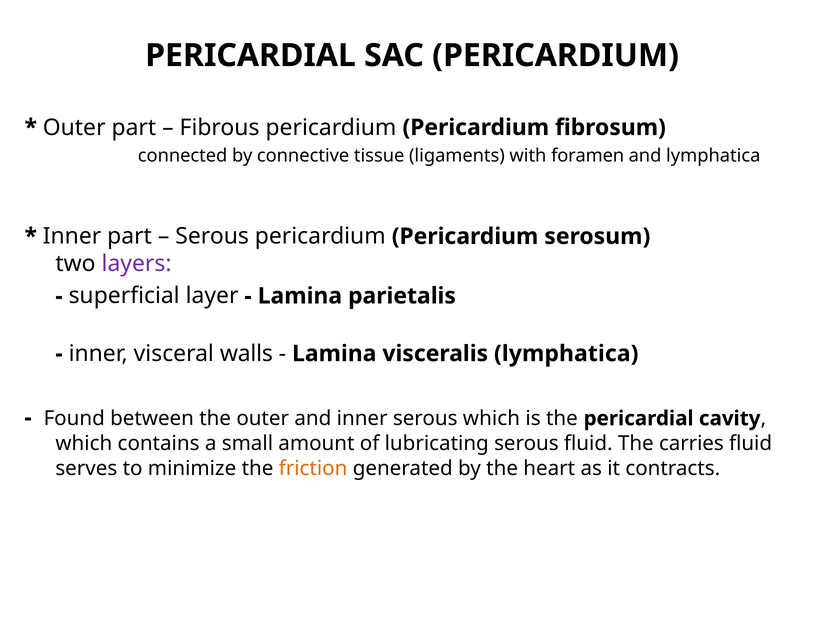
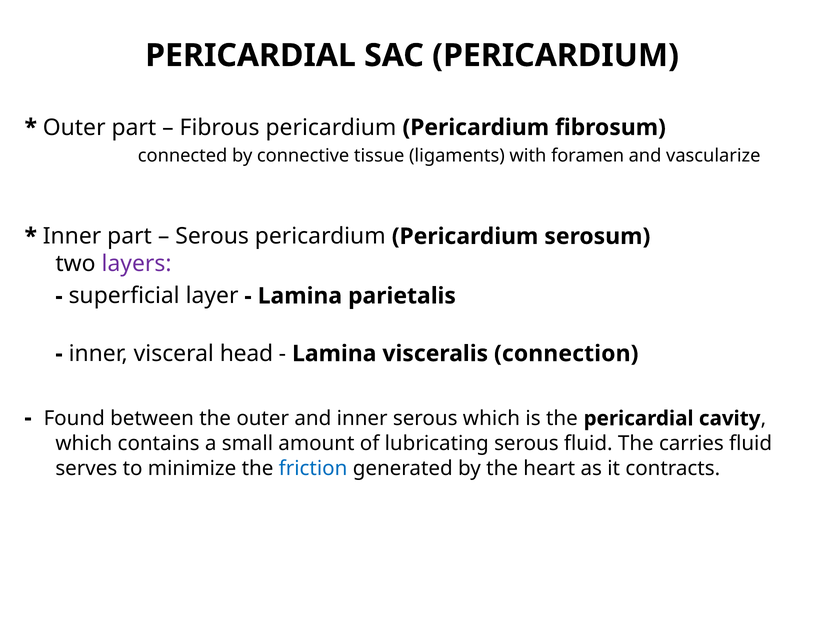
and lymphatica: lymphatica -> vascularize (713, 156)
walls: walls -> head (246, 354)
visceralis lymphatica: lymphatica -> connection (566, 354)
friction colour: orange -> blue (313, 468)
